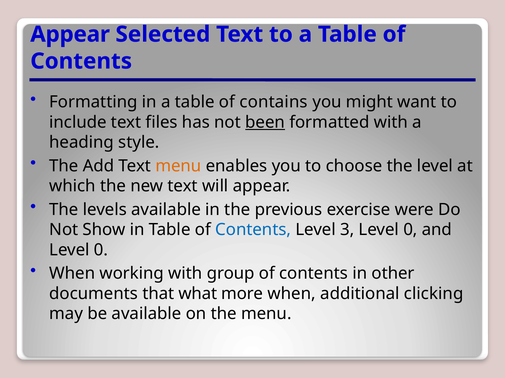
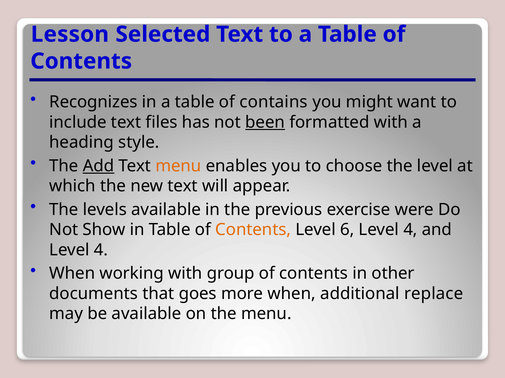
Appear: Appear -> Lesson (70, 34)
Formatting: Formatting -> Recognizes (93, 102)
Add underline: none -> present (99, 166)
Contents colour: blue -> orange (253, 230)
3: 3 -> 6 (347, 230)
0: 0 -> 4 (410, 230)
0: 0 -> 4 (101, 250)
what: what -> goes (198, 294)
clicking: clicking -> replace (434, 294)
